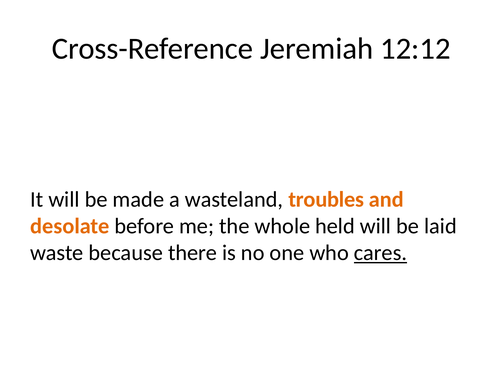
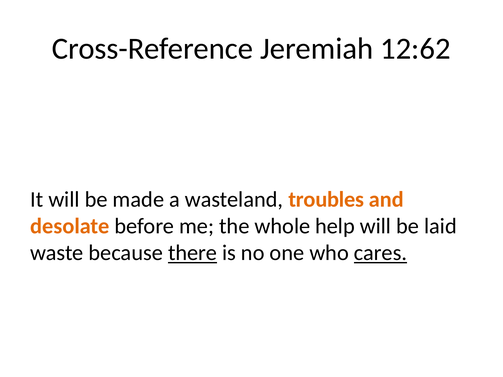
12:12: 12:12 -> 12:62 (415, 49)
held: held -> help (335, 226)
there underline: none -> present (193, 253)
